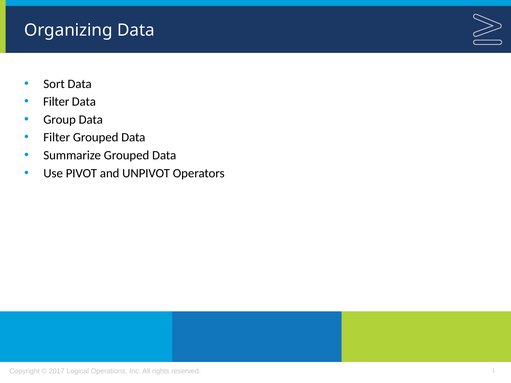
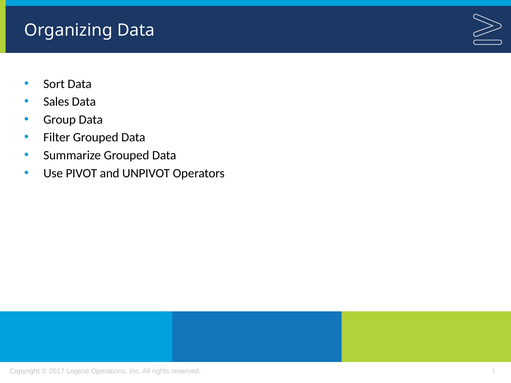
Filter: Filter -> Sales (56, 102)
